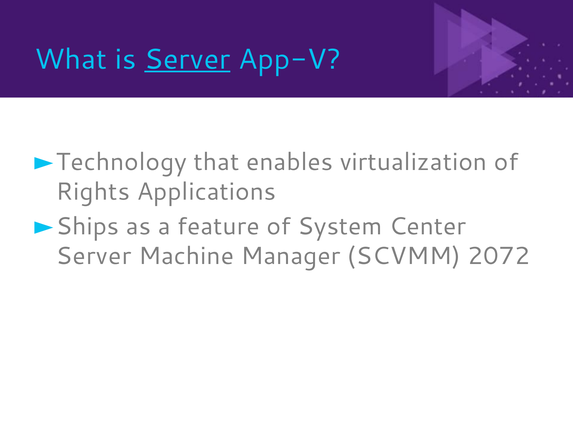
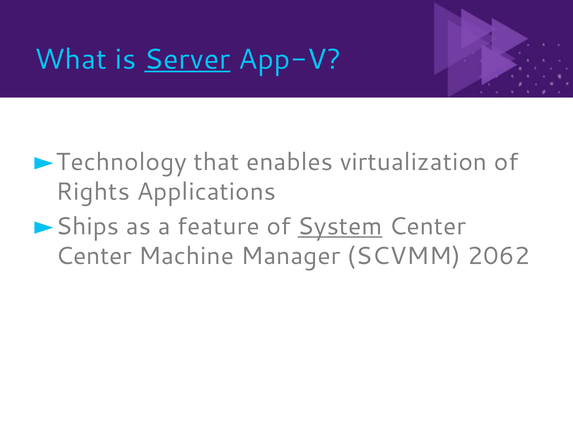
System underline: none -> present (340, 226)
Server: Server -> Center (94, 256)
2072: 2072 -> 2062 (499, 256)
